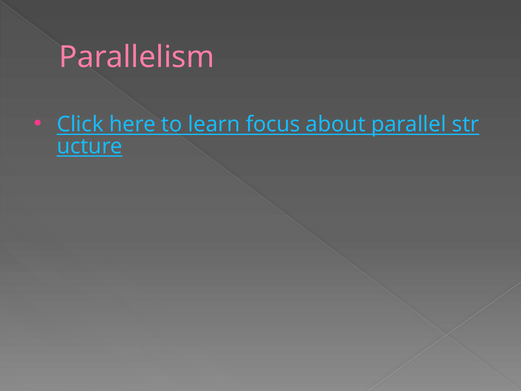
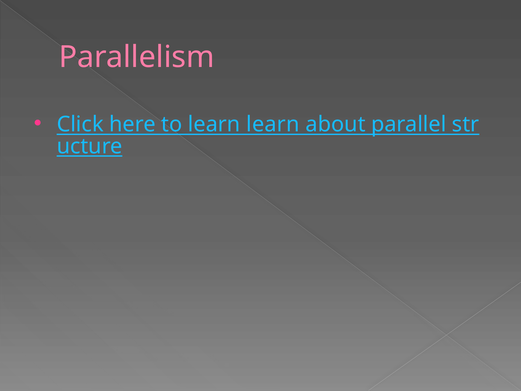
learn focus: focus -> learn (273, 124)
